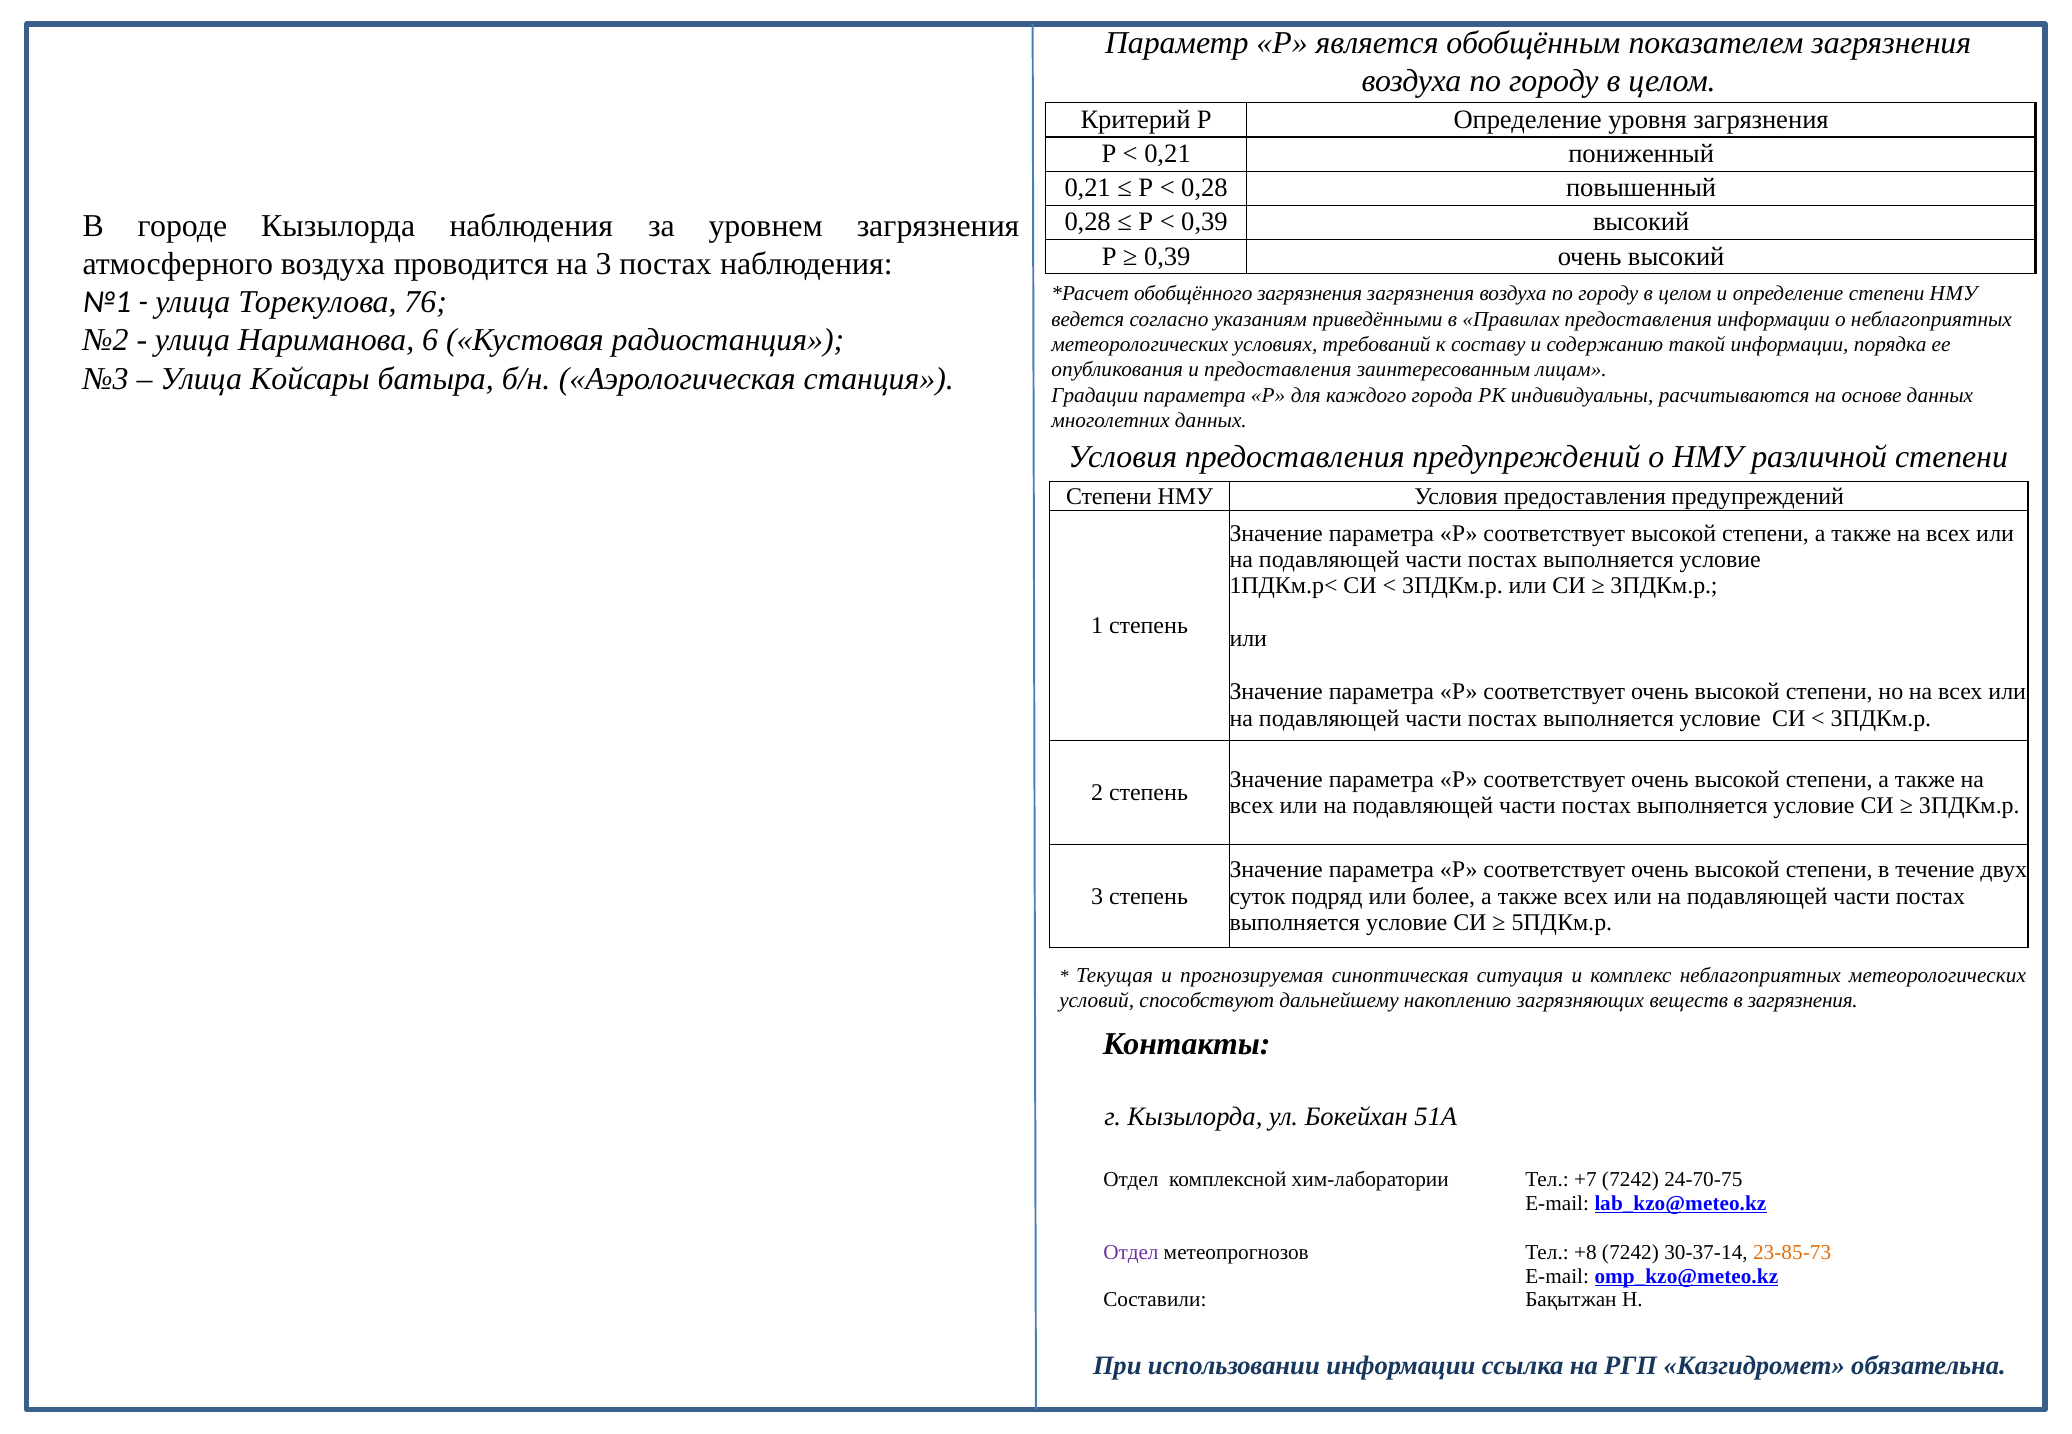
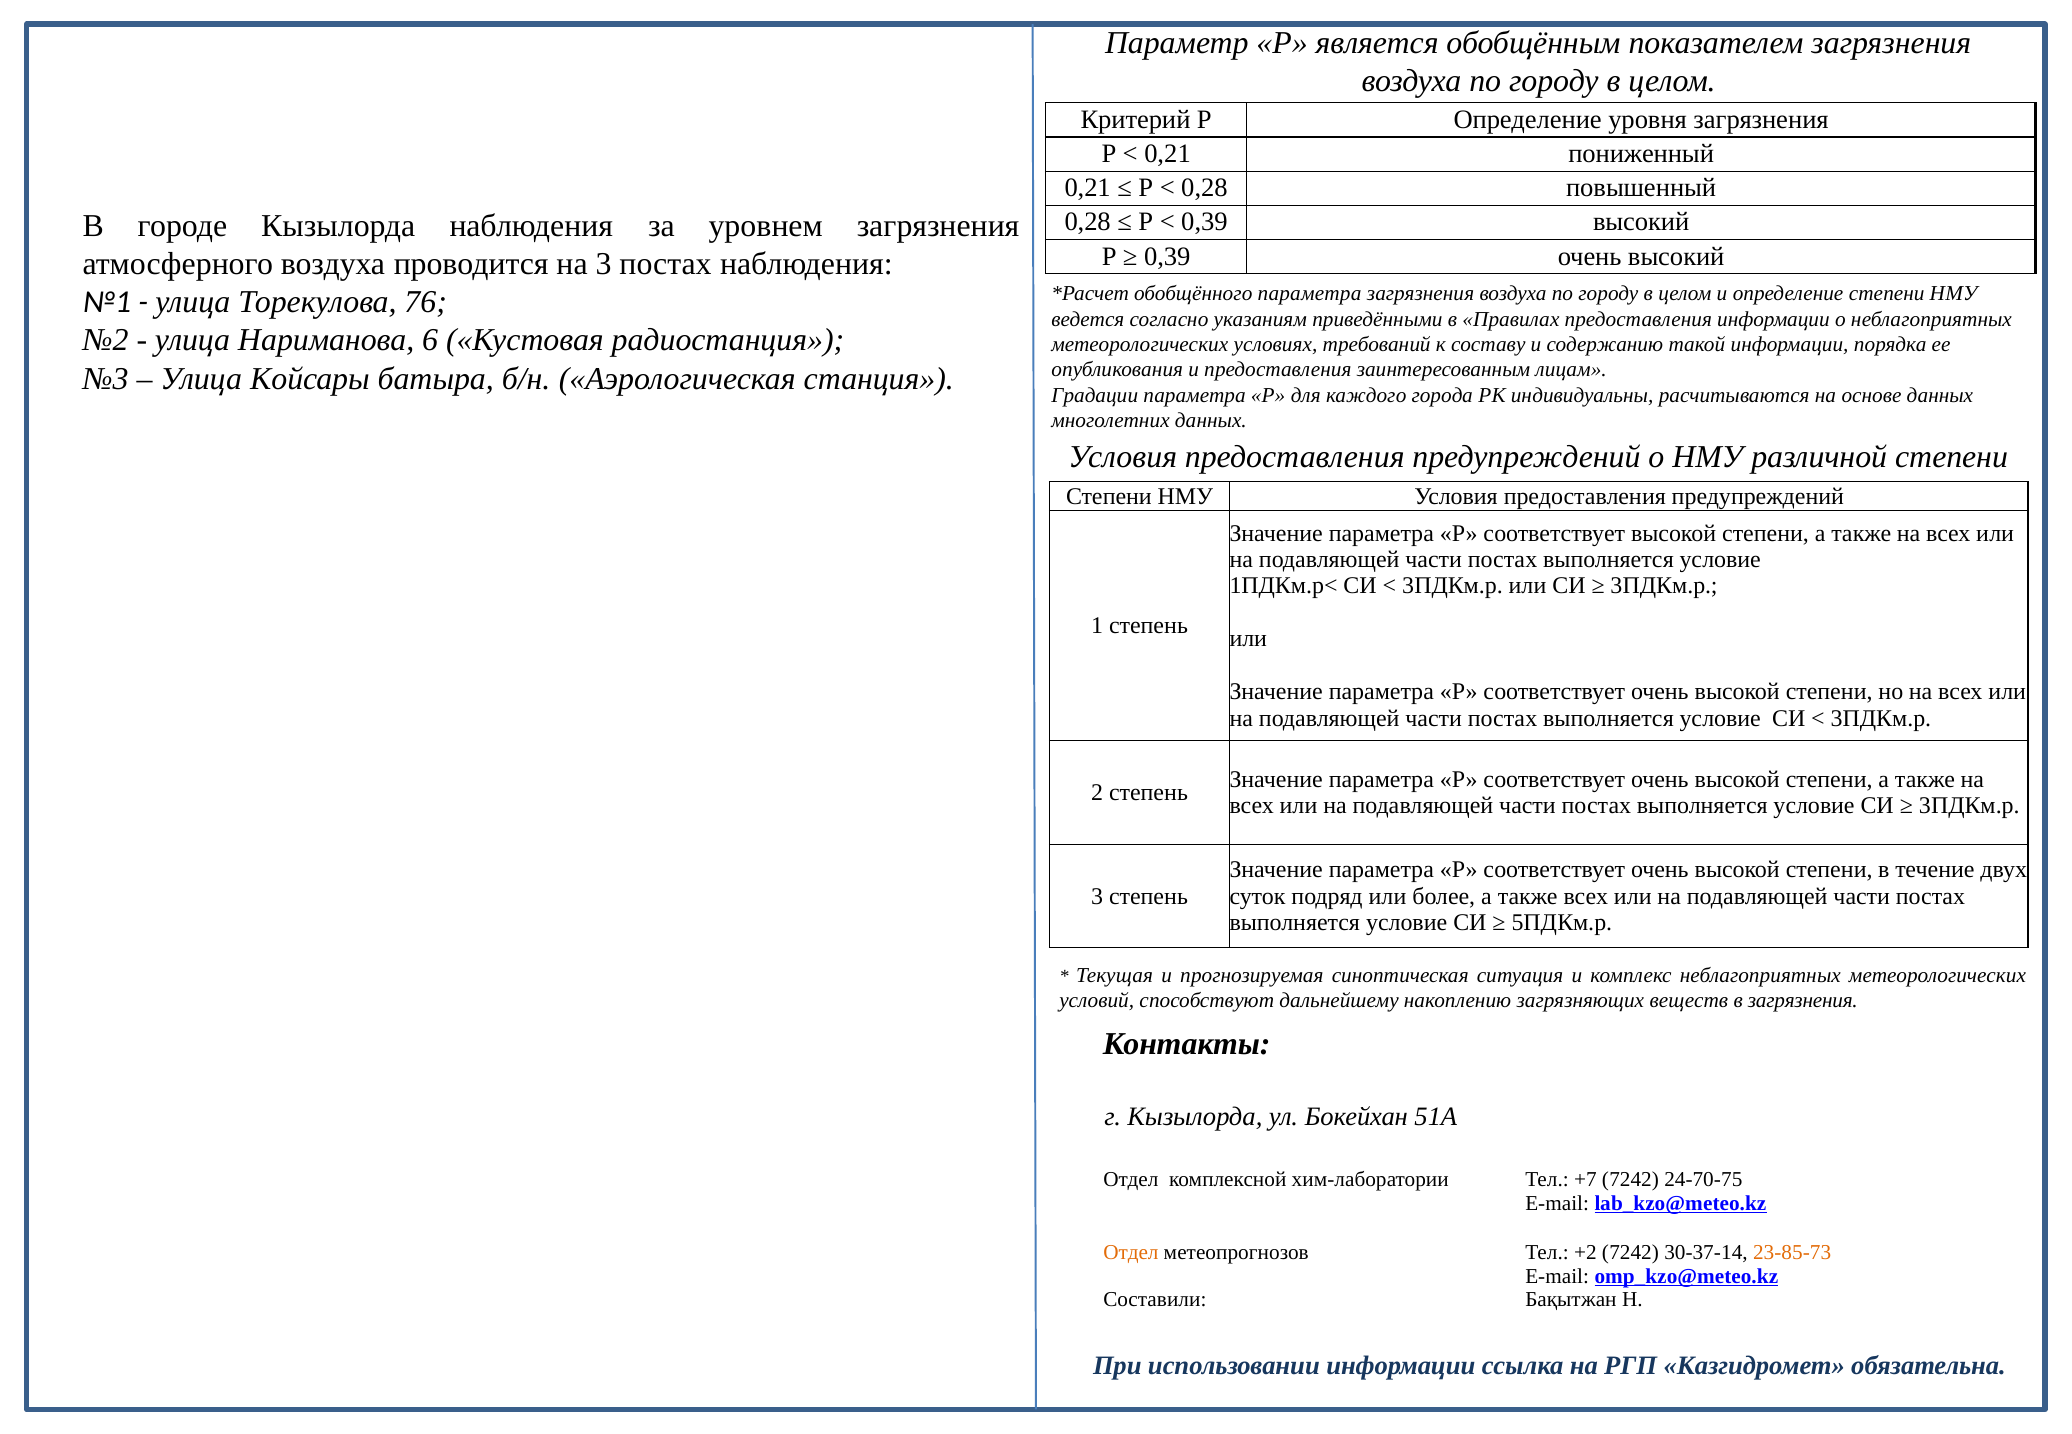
обобщённого загрязнения: загрязнения -> параметра (1310, 294)
Отдел colour: purple -> orange (1131, 1253)
+8: +8 -> +2 (1585, 1253)
